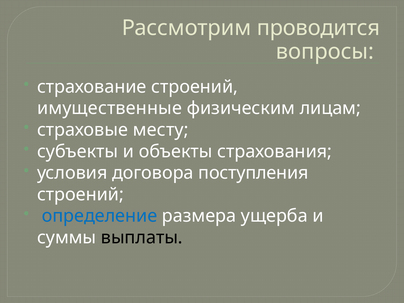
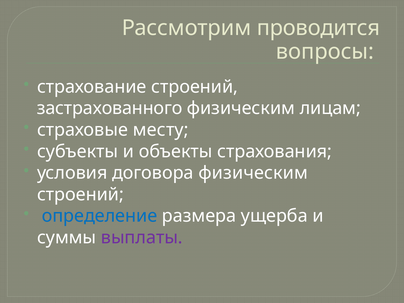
имущественные: имущественные -> застрахованного (110, 108)
договора поступления: поступления -> физическим (253, 173)
выплаты colour: black -> purple (142, 238)
